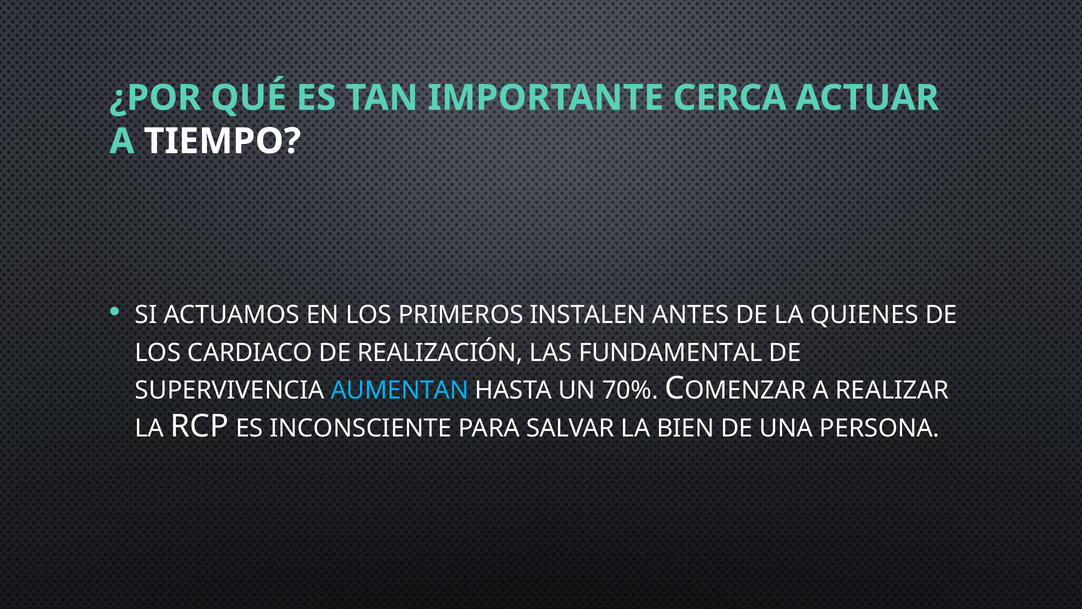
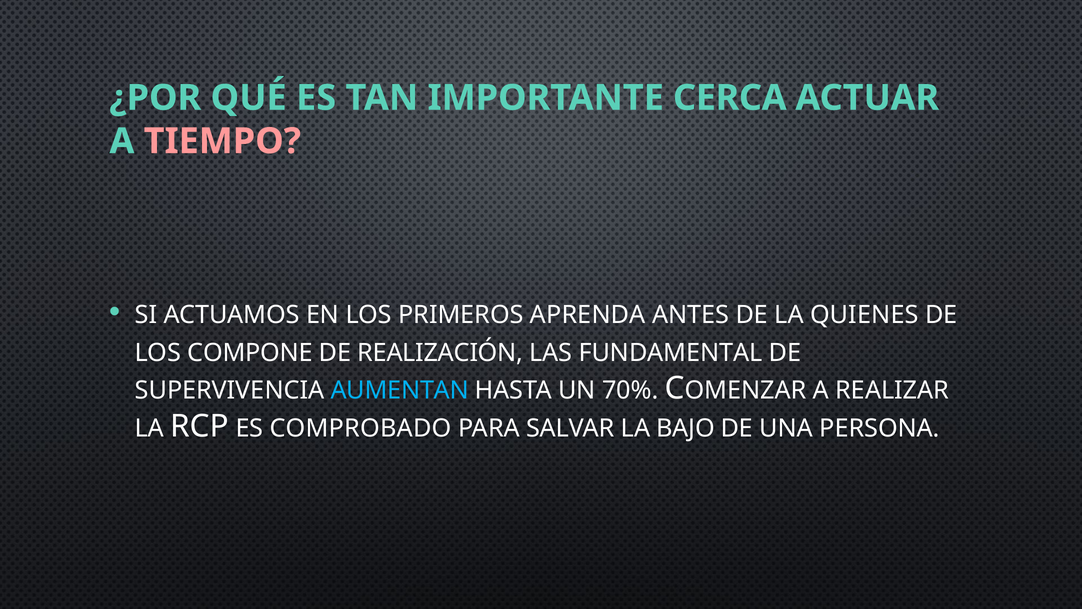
TIEMPO colour: white -> pink (222, 141)
INSTALEN: INSTALEN -> APRENDA (588, 315)
CARDIACO: CARDIACO -> COMPONE (250, 353)
INCONSCIENTE: INCONSCIENTE -> COMPROBADO (361, 428)
BIEN: BIEN -> BAJO (686, 428)
